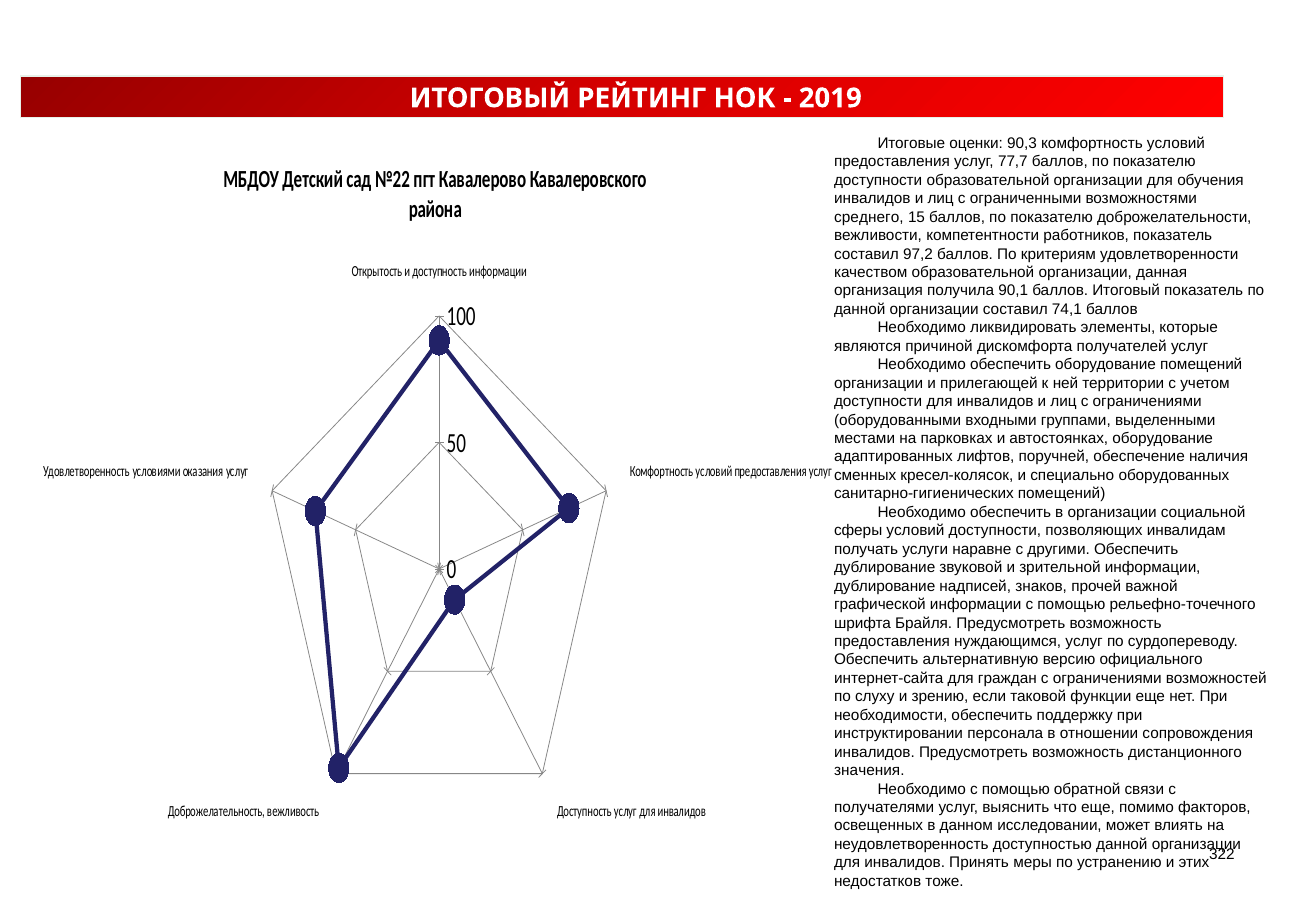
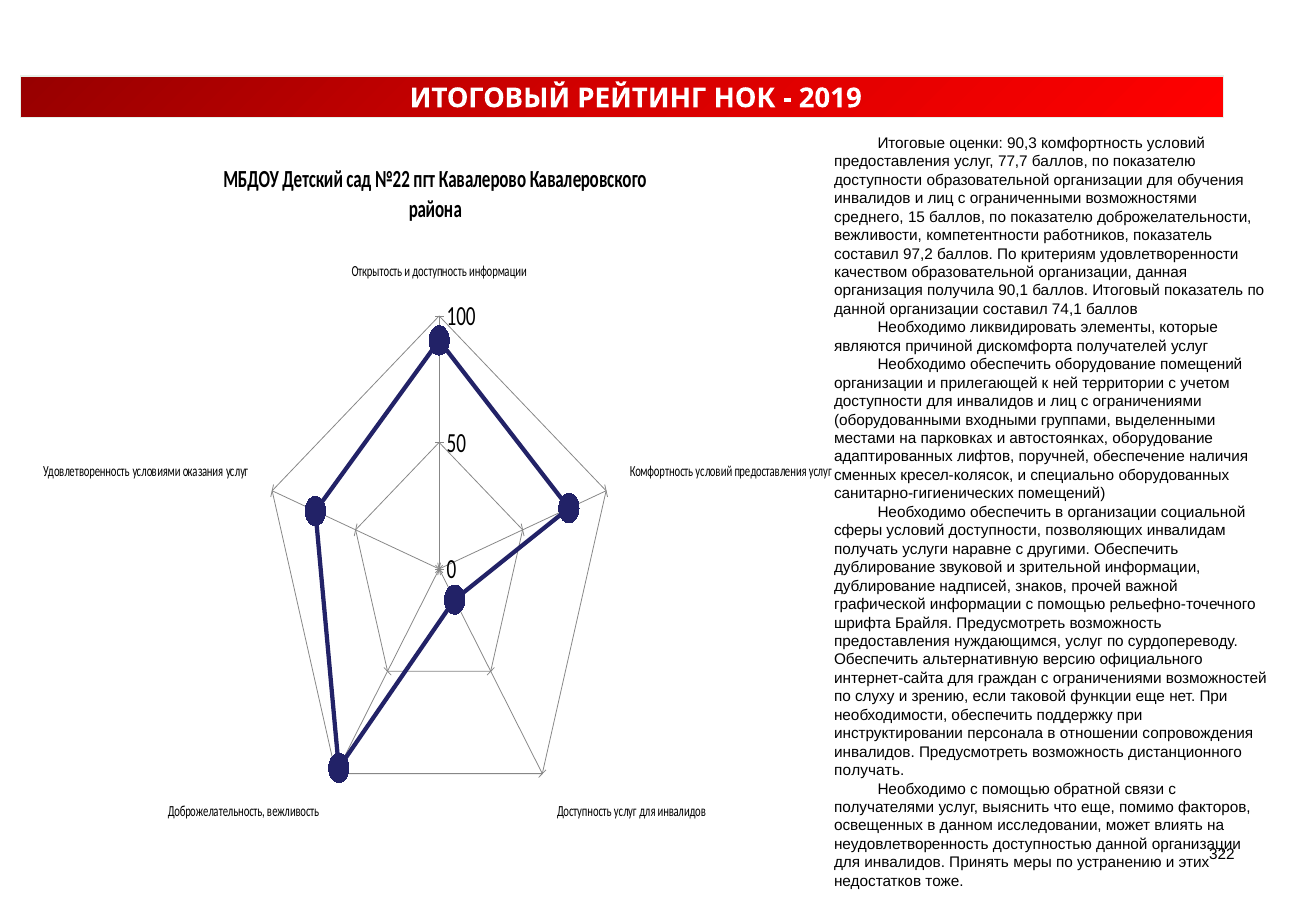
значения: значения -> получать (869, 770)
